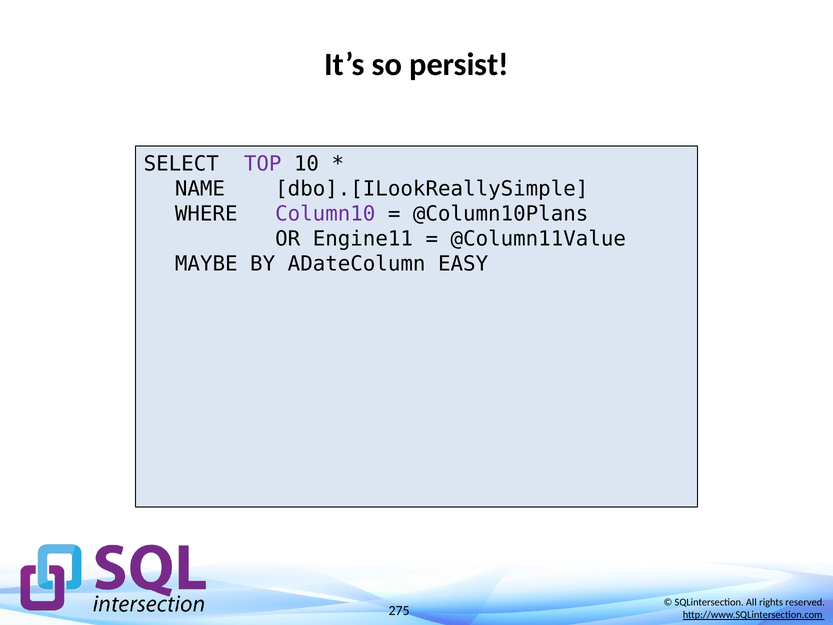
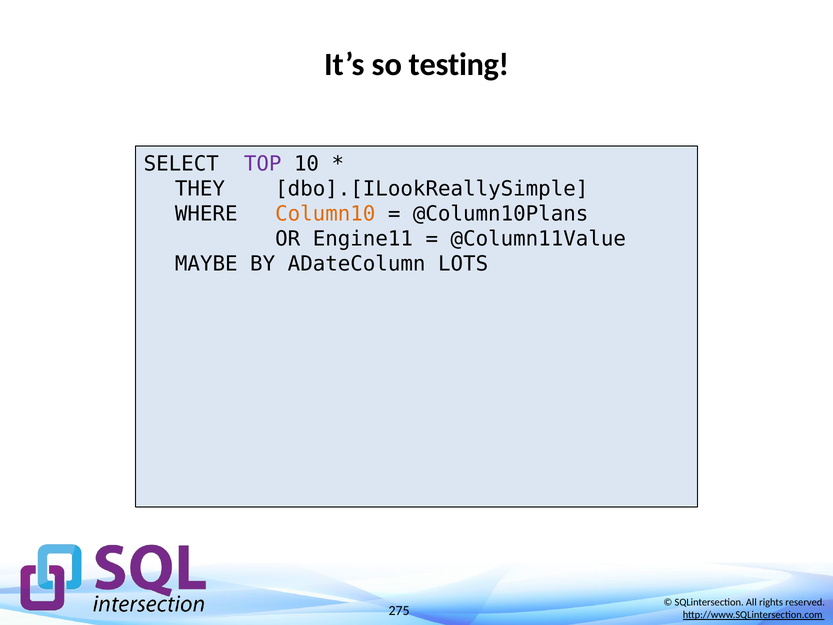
persist: persist -> testing (459, 65)
NAME: NAME -> THEY (200, 189)
Column10 colour: purple -> orange (325, 214)
EASY: EASY -> LOTS (463, 264)
